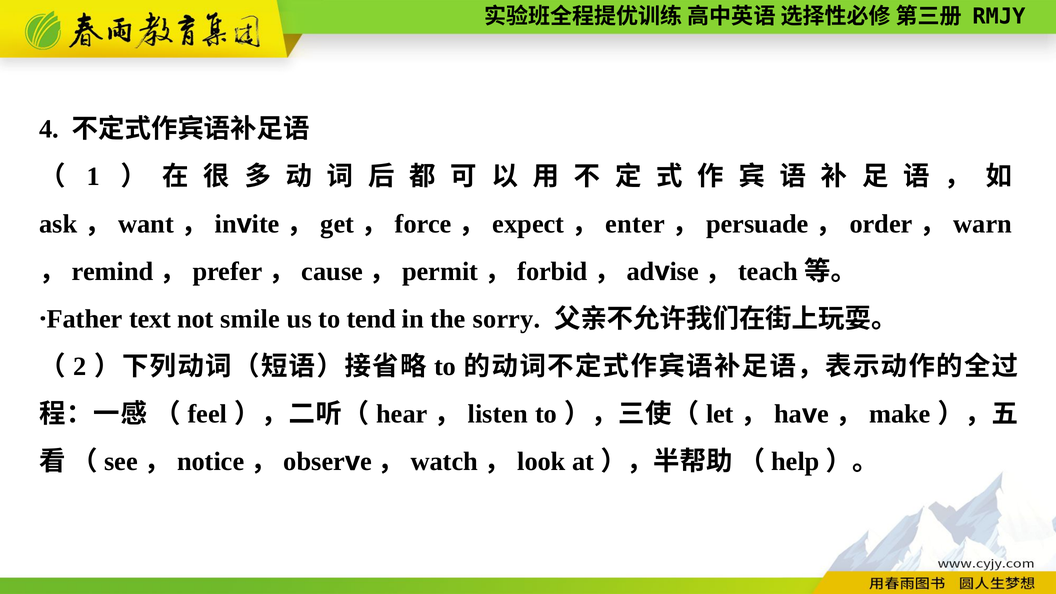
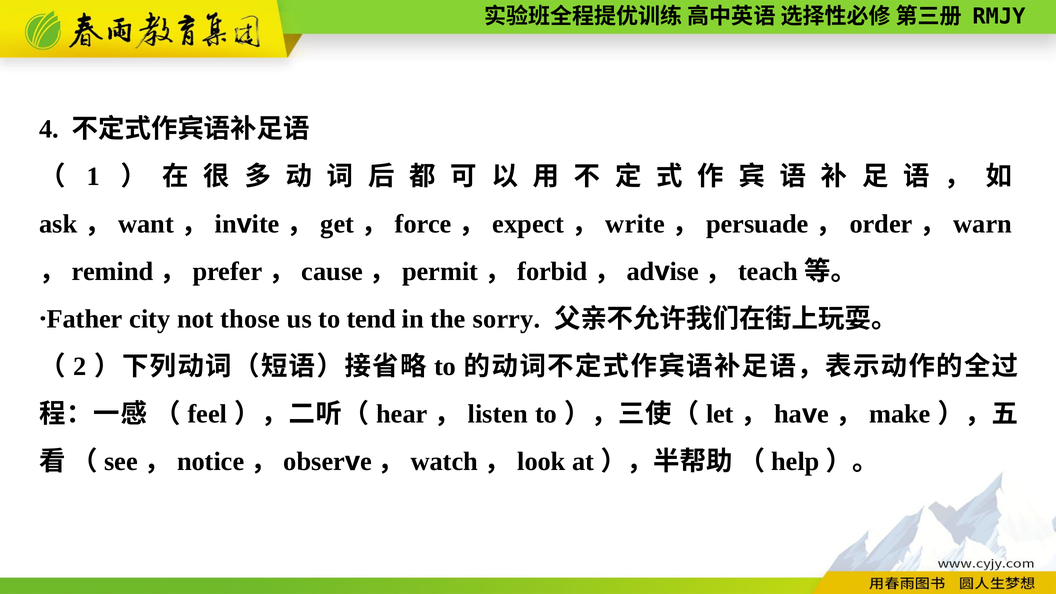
enter: enter -> write (635, 224)
text: text -> city (150, 319)
smile: smile -> those (250, 319)
